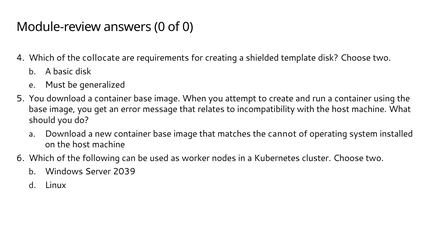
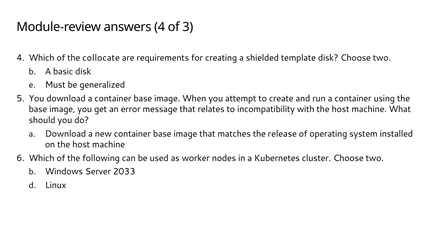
answers 0: 0 -> 4 (160, 27)
of 0: 0 -> 3 (188, 27)
cannot: cannot -> release (282, 134)
2039: 2039 -> 2033 (124, 172)
